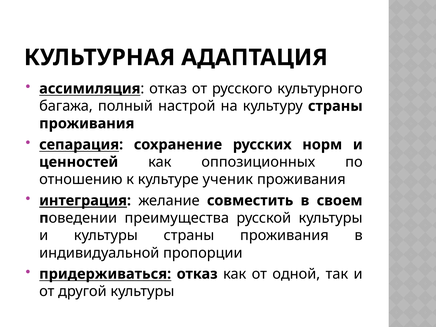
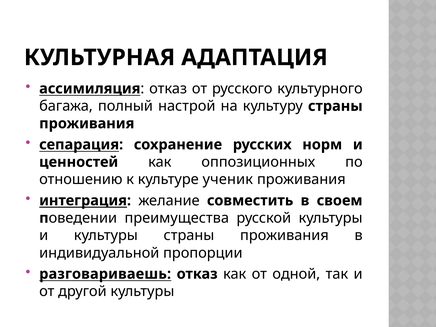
придерживаться: придерживаться -> разговариваешь (105, 274)
